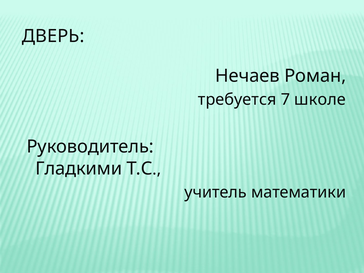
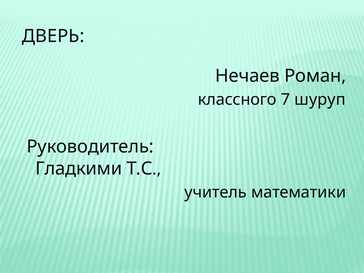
требуется: требуется -> классного (237, 100)
школе: школе -> шуруп (320, 100)
